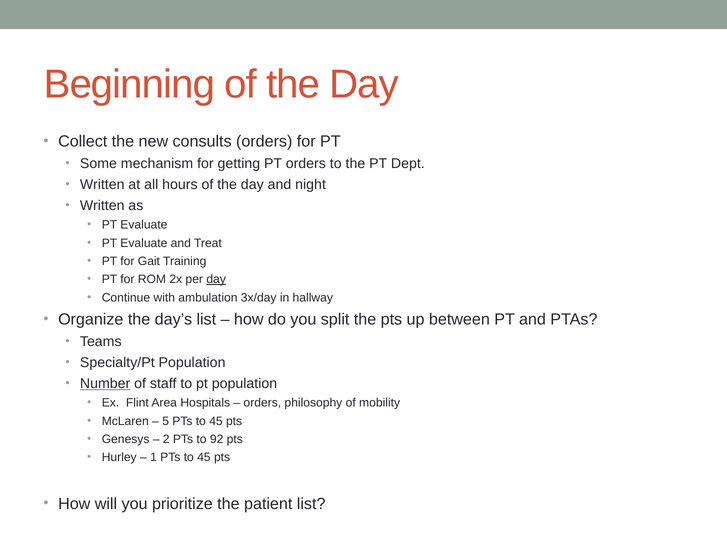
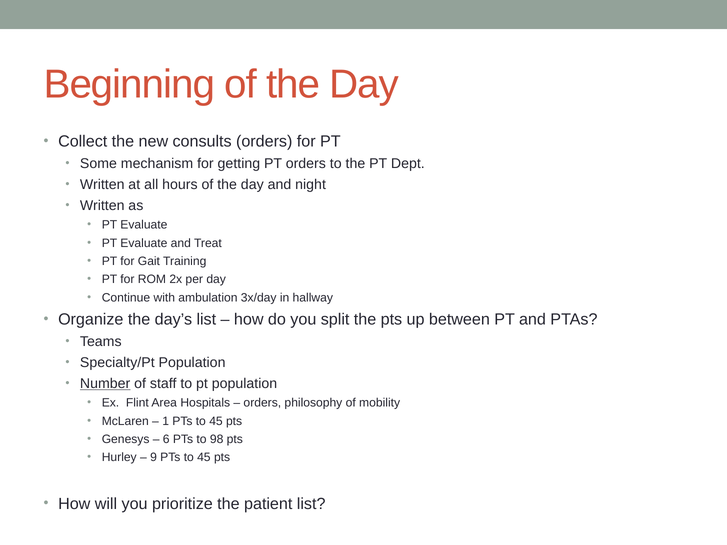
day underline: present -> none (216, 280)
5: 5 -> 1 (166, 421)
2: 2 -> 6 (166, 439)
92: 92 -> 98 (217, 439)
1: 1 -> 9 (154, 458)
